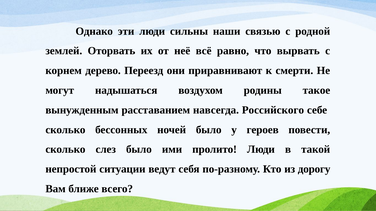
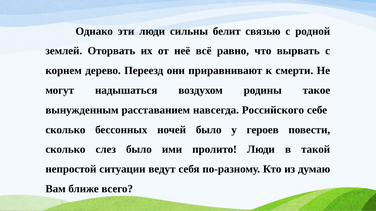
наши: наши -> белит (227, 31)
дорогу: дорогу -> думаю (314, 169)
